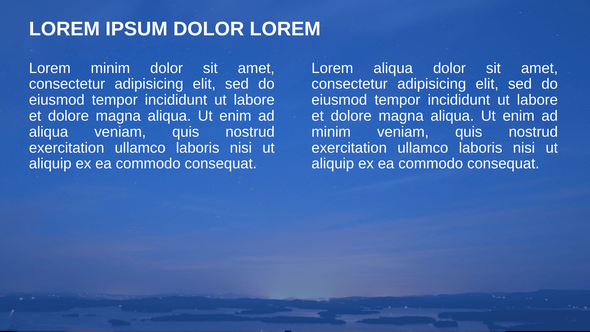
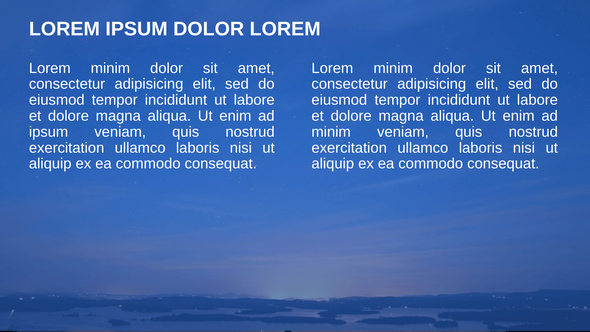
aliqua: aliqua -> minim (393, 68)
aliqua: aliqua -> ipsum (49, 132)
